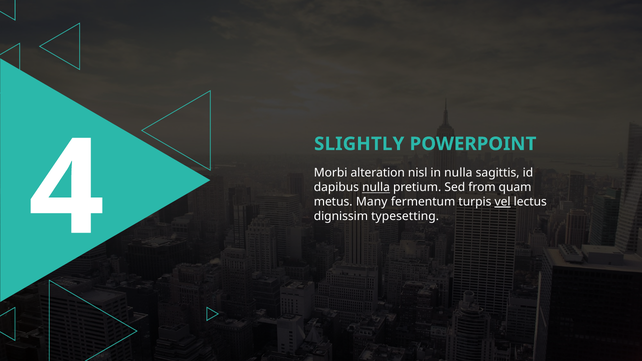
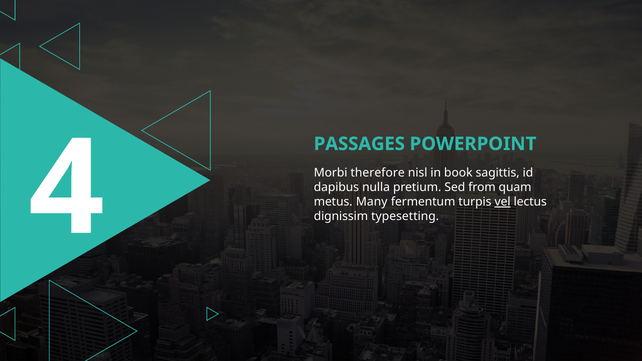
SLIGHTLY: SLIGHTLY -> PASSAGES (359, 144)
alteration: alteration -> therefore (378, 173)
in nulla: nulla -> book (458, 173)
nulla underline: present -> none (376, 188)
